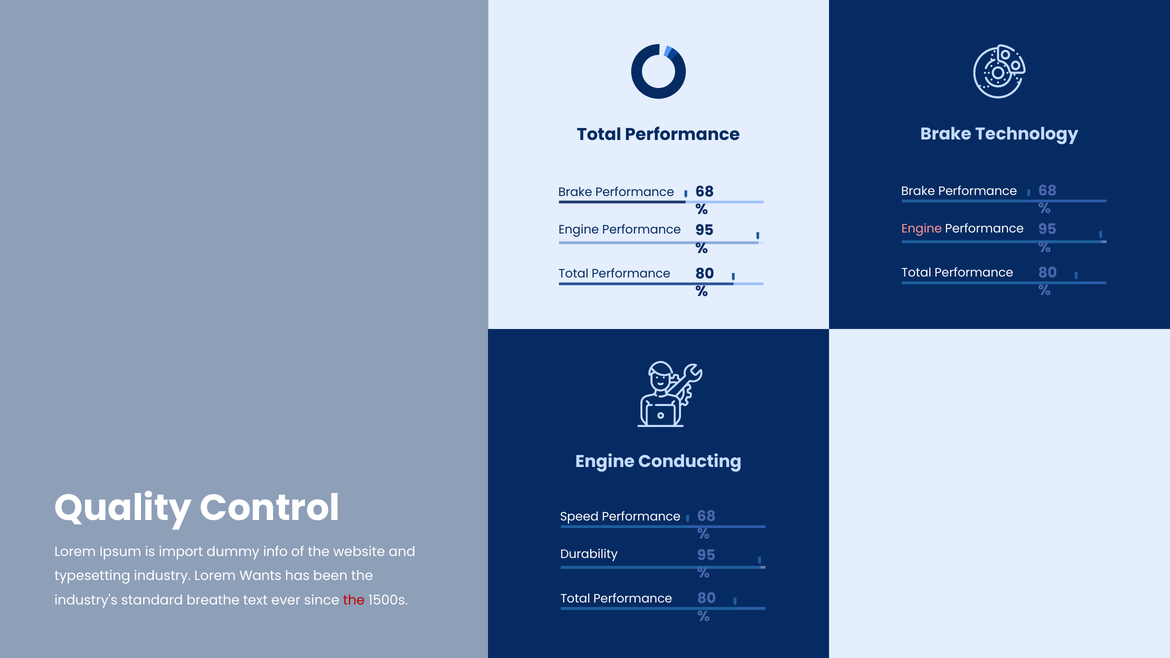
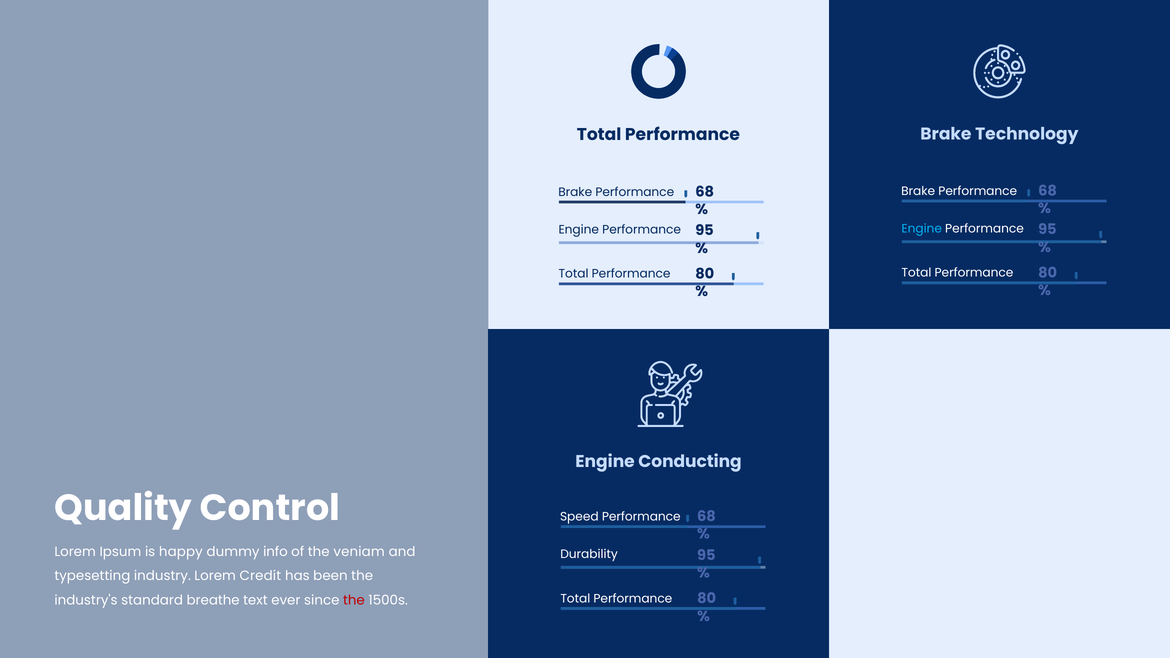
Engine colour: pink -> light blue (922, 229)
import: import -> happy (181, 552)
website: website -> veniam (359, 552)
Wants: Wants -> Credit (260, 576)
